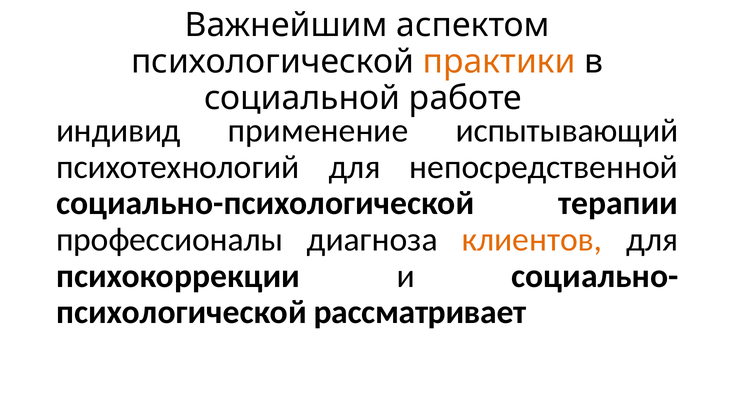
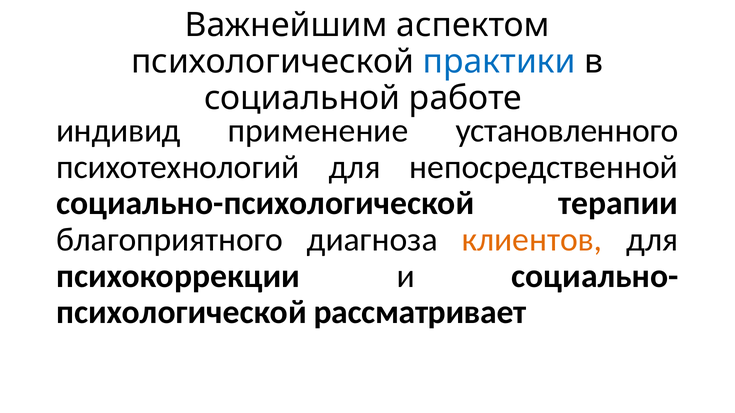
практики colour: orange -> blue (499, 62)
испытывающий: испытывающий -> установленного (567, 131)
профессионалы: профессионалы -> благоприятного (170, 240)
